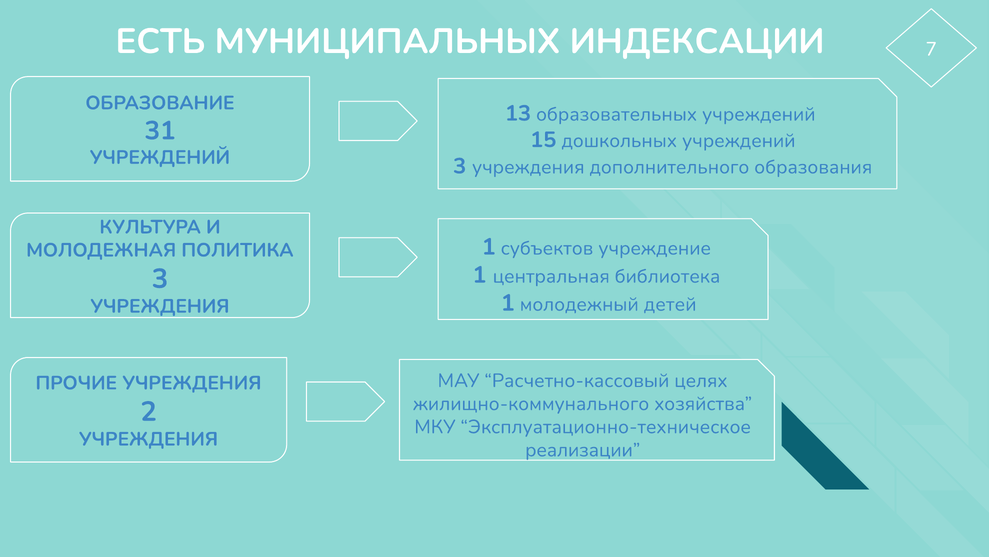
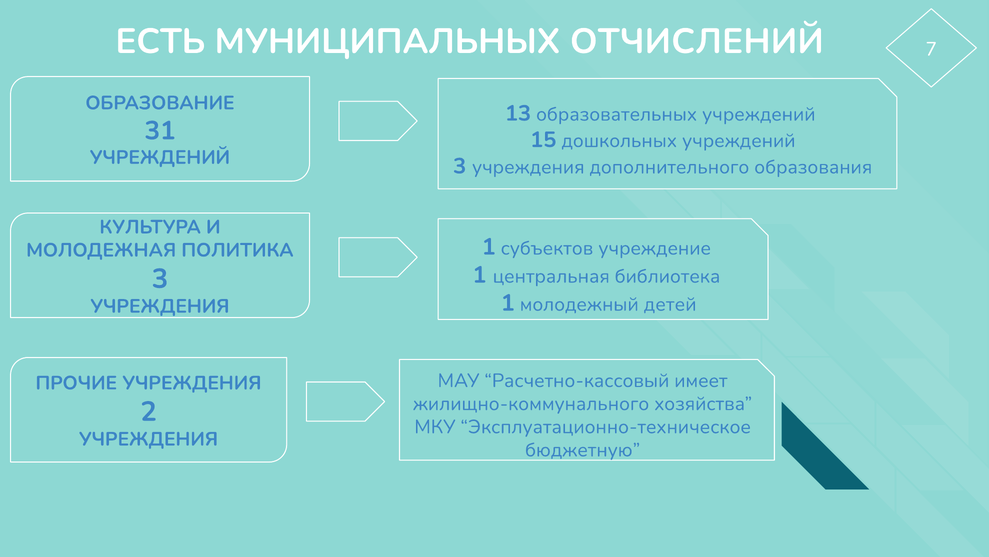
ИНДЕКСАЦИИ: ИНДЕКСАЦИИ -> ОТЧИСЛЕНИЙ (697, 41)
целях: целях -> имеет (701, 380)
реализации: реализации -> бюджетную (583, 449)
